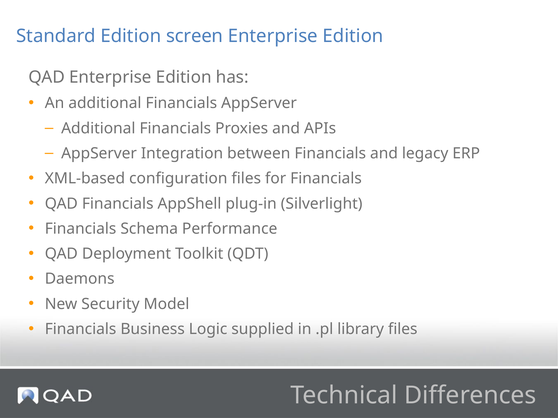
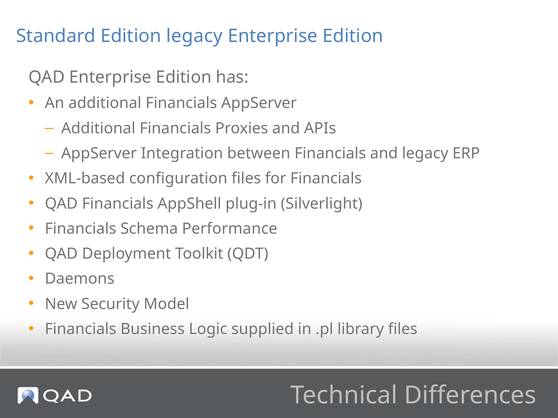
Edition screen: screen -> legacy (194, 36)
